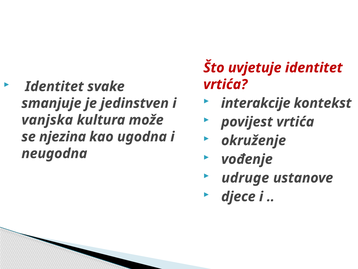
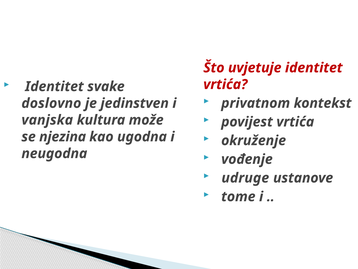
interakcije: interakcije -> privatnom (256, 103)
smanjuje: smanjuje -> doslovno (51, 103)
djece: djece -> tome (238, 196)
